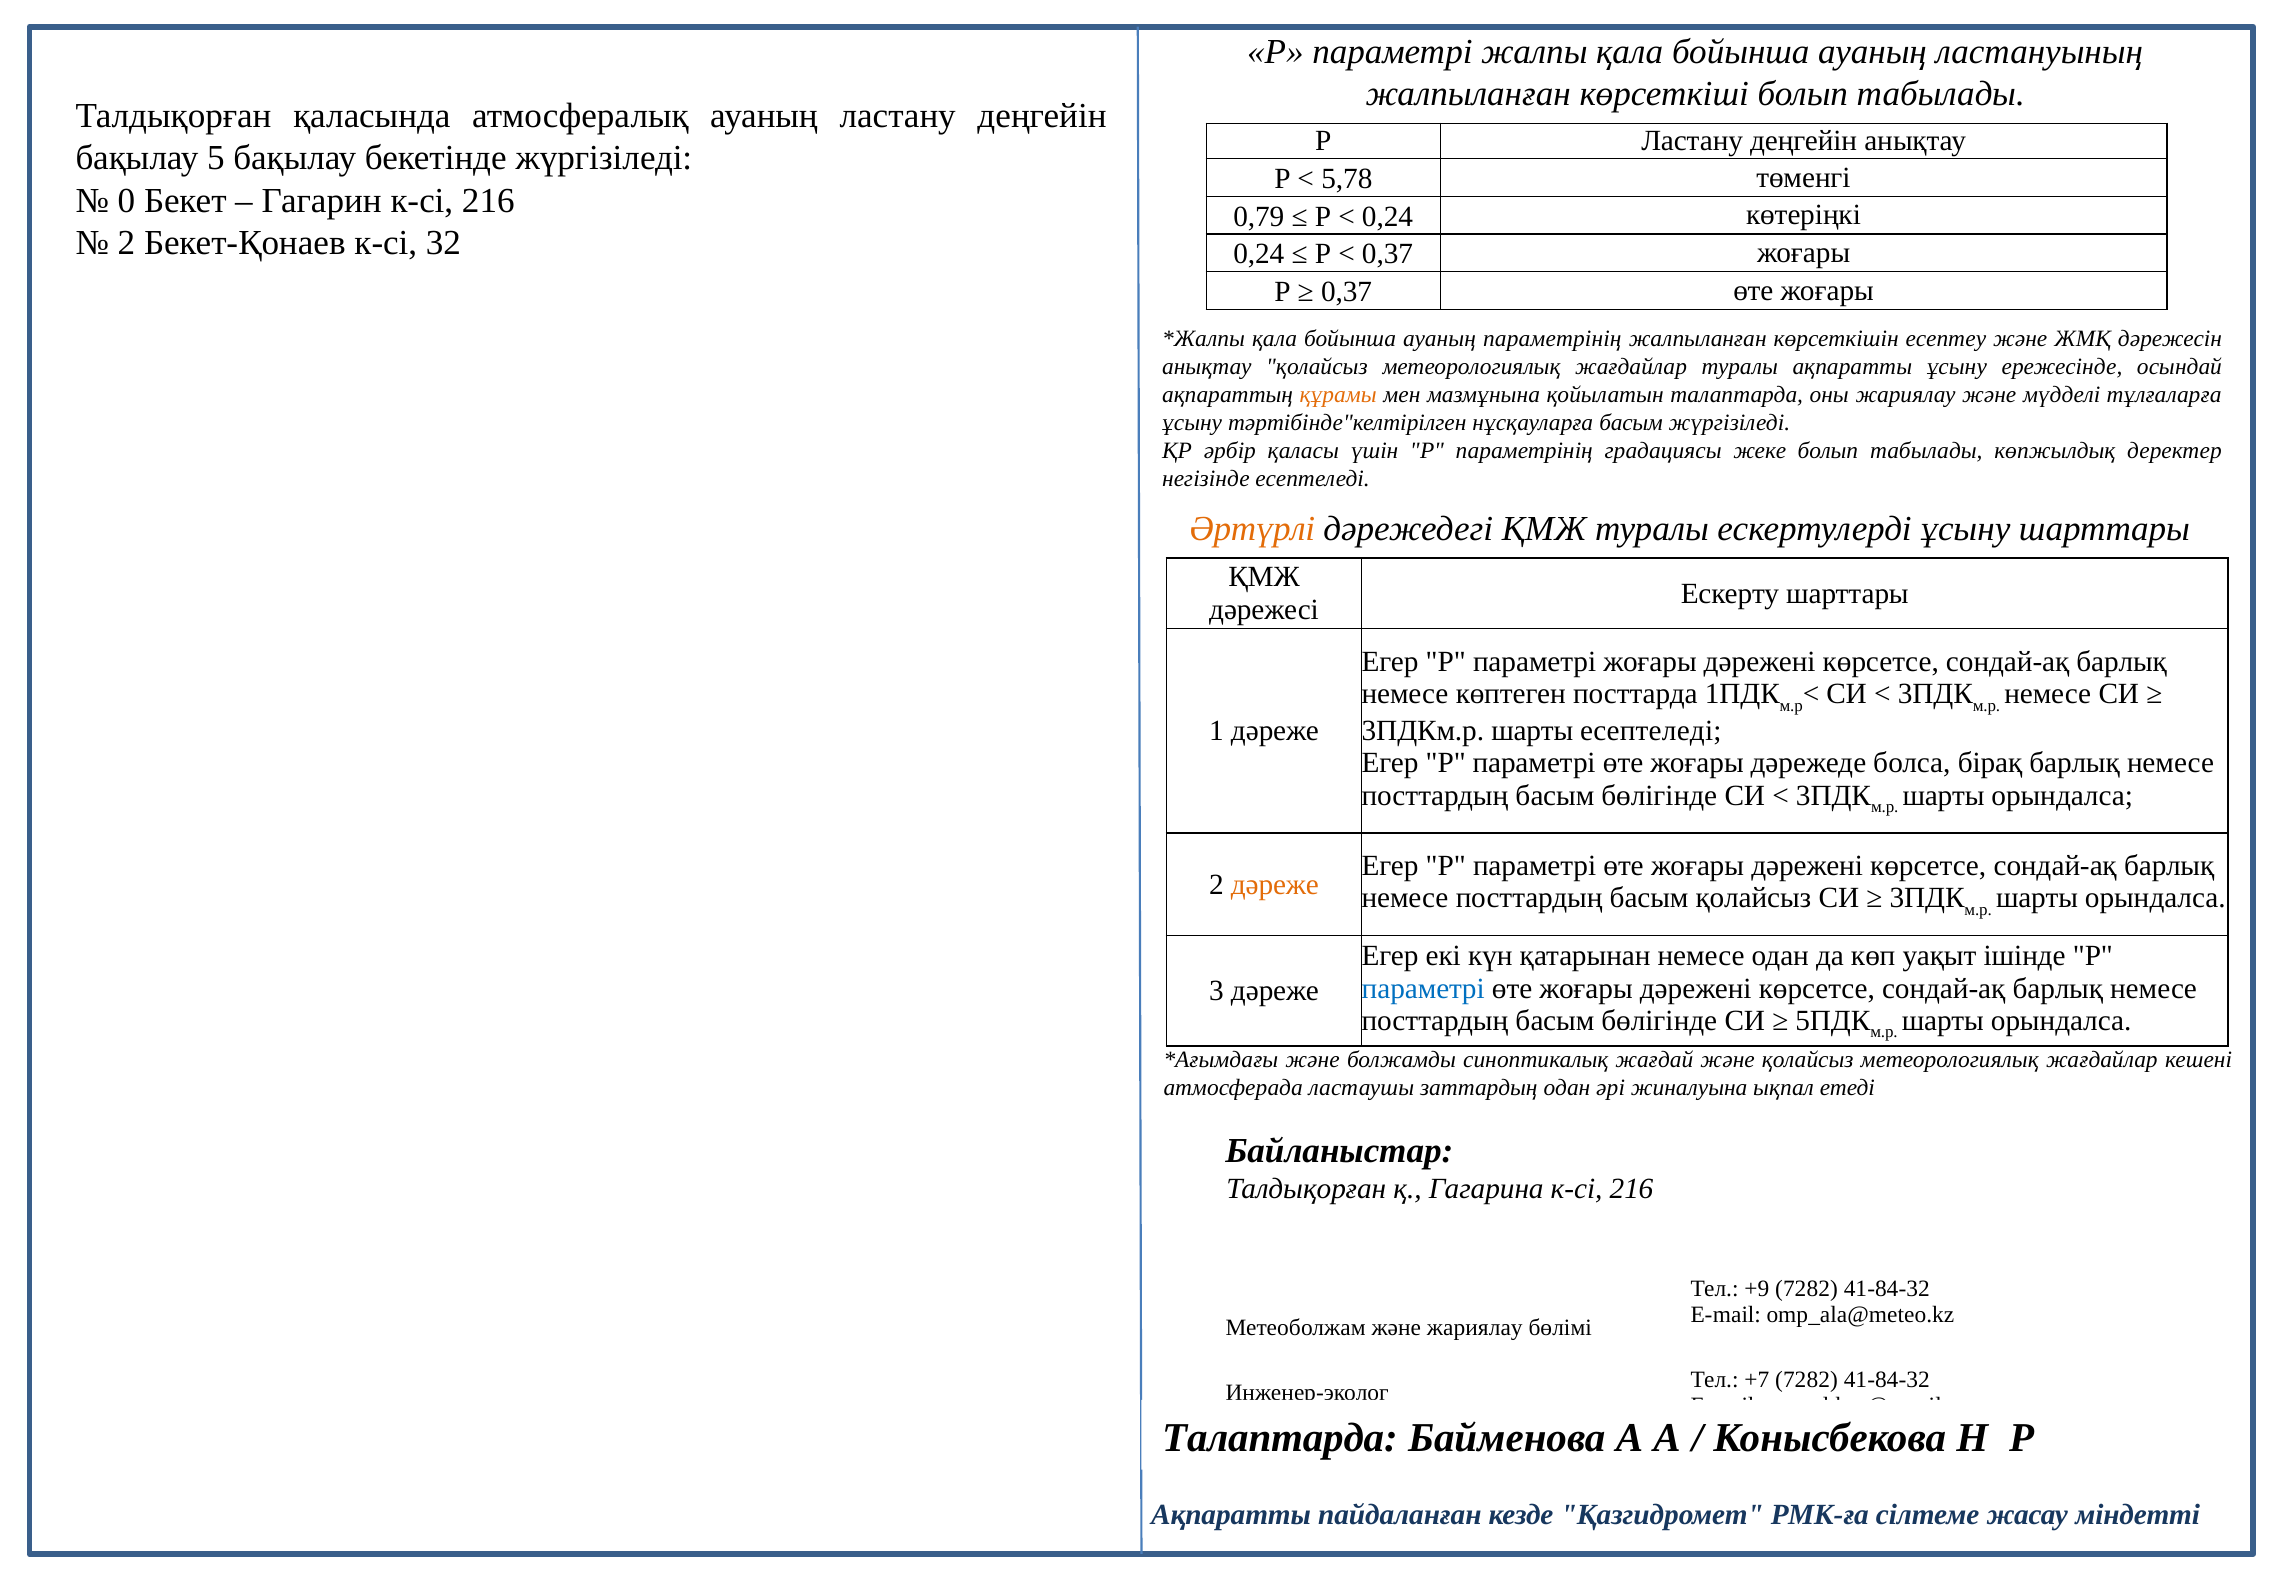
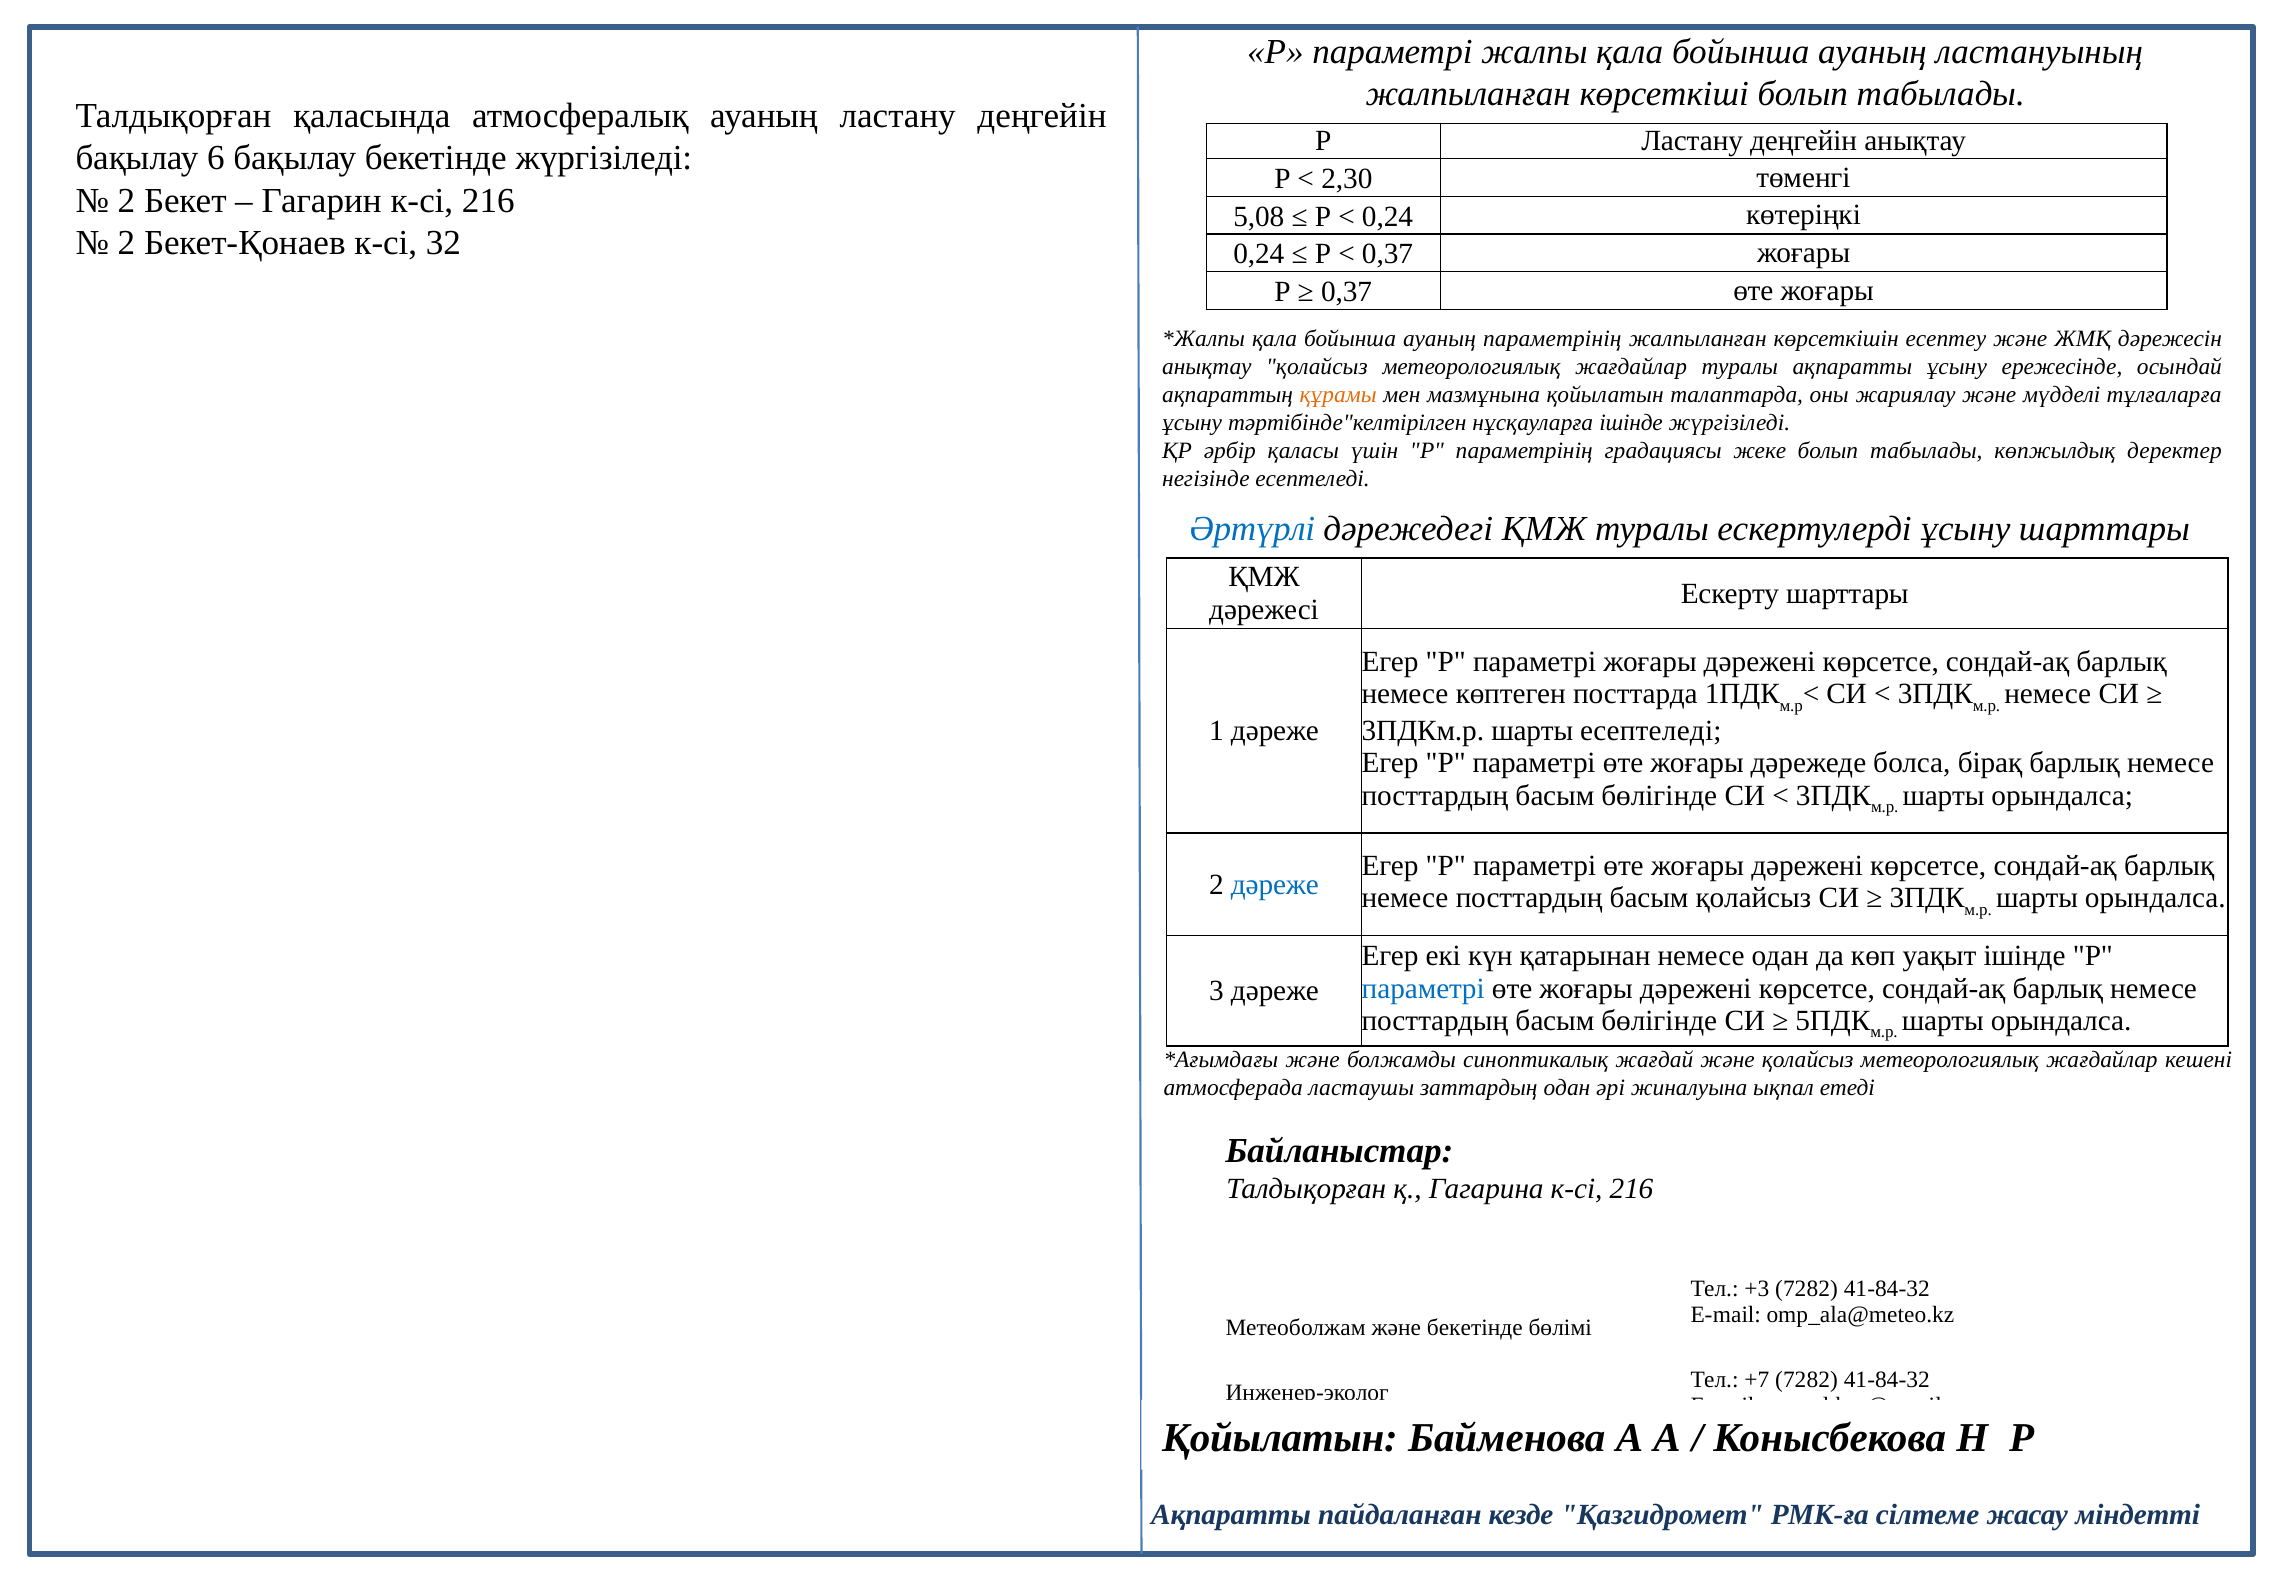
5: 5 -> 6 (216, 158)
5,78: 5,78 -> 2,30 (1347, 179)
0: 0 -> 2 (127, 200)
0,79: 0,79 -> 5,08 (1259, 216)
нұсқауларға басым: басым -> ішінде (1631, 423)
Әртүрлі colour: orange -> blue (1252, 528)
дәреже colour: orange -> blue (1275, 884)
+9: +9 -> +3 (1757, 1289)
және жариялау: жариялау -> бекетінде (1475, 1328)
Талаптарда: Талаптарда -> Қойылатын (1280, 1437)
